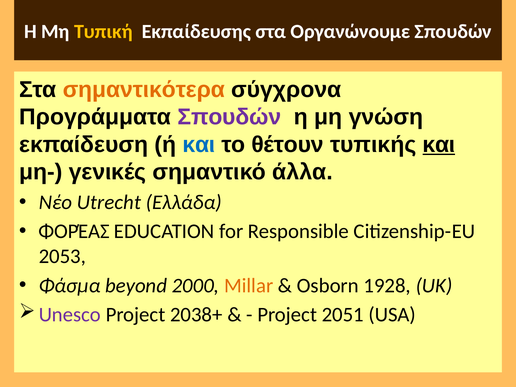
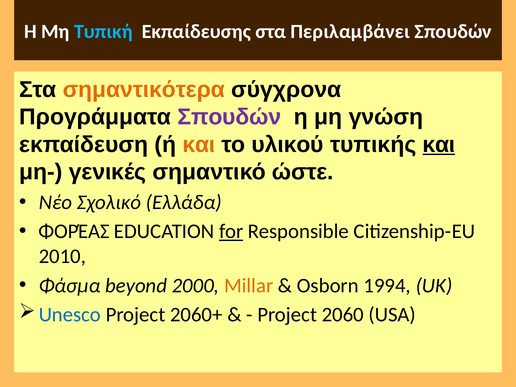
Τυπική colour: yellow -> light blue (103, 31)
Οργανώνουμε: Οργανώνουμε -> Περιλαμβάνει (350, 31)
και colour: blue -> orange (199, 145)
θέτουν: θέτουν -> υλικού (288, 145)
άλλα: άλλα -> ώστε (303, 172)
Utrecht: Utrecht -> Σχολικό (109, 202)
for underline: none -> present (231, 231)
2053: 2053 -> 2010 (62, 256)
1928: 1928 -> 1994 (387, 286)
Unesco colour: purple -> blue (70, 315)
2038+: 2038+ -> 2060+ (196, 315)
2051: 2051 -> 2060 (343, 315)
